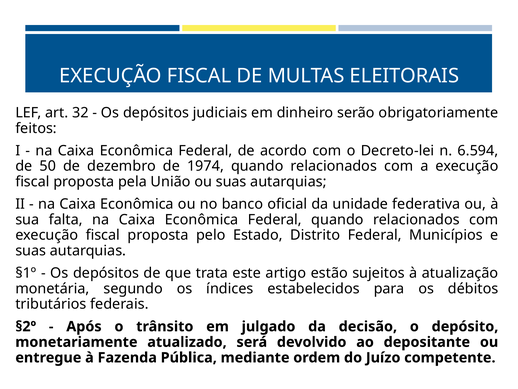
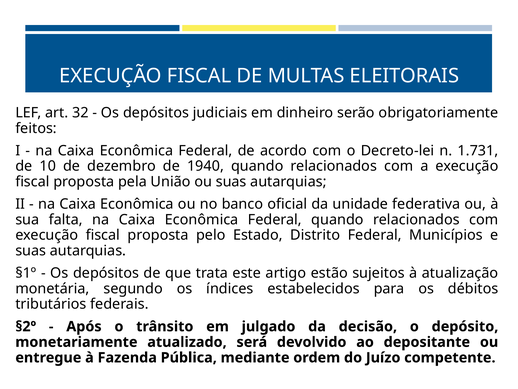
6.594: 6.594 -> 1.731 (478, 150)
50: 50 -> 10 (48, 166)
1974: 1974 -> 1940 (205, 166)
